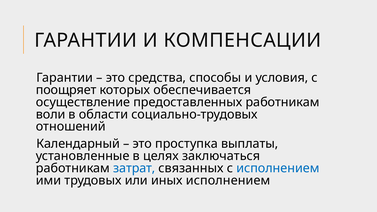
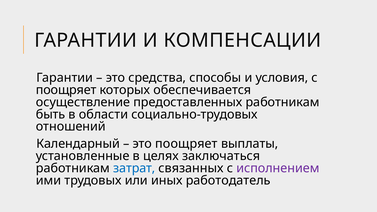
воли: воли -> быть (51, 114)
это проступка: проступка -> поощряет (186, 144)
исполнением colour: blue -> purple (278, 168)
иных исполнением: исполнением -> работодатель (228, 180)
